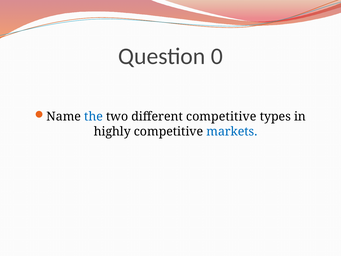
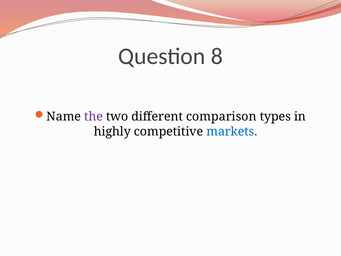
0: 0 -> 8 (217, 56)
the colour: blue -> purple (94, 117)
different competitive: competitive -> comparison (221, 117)
